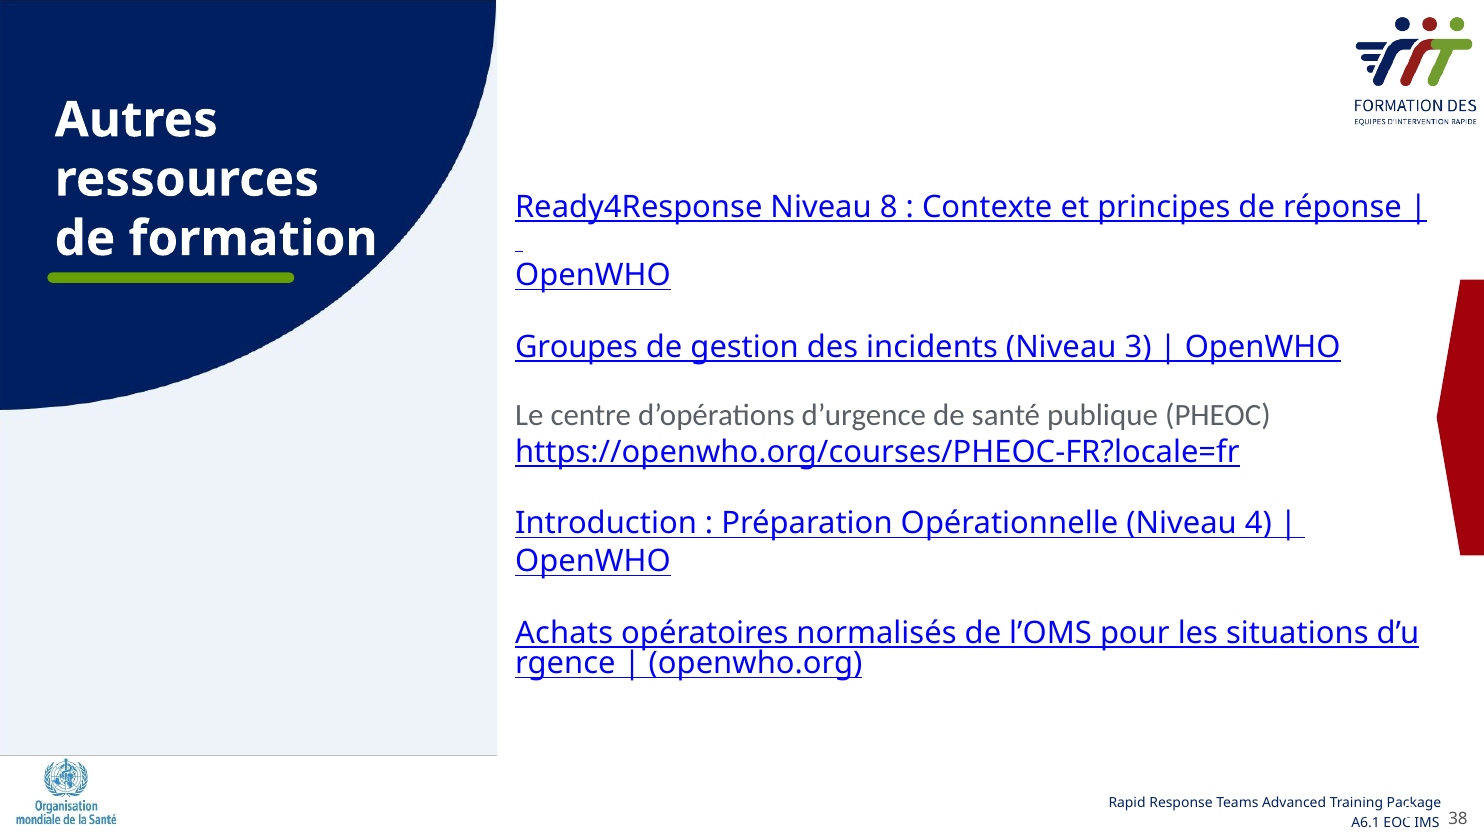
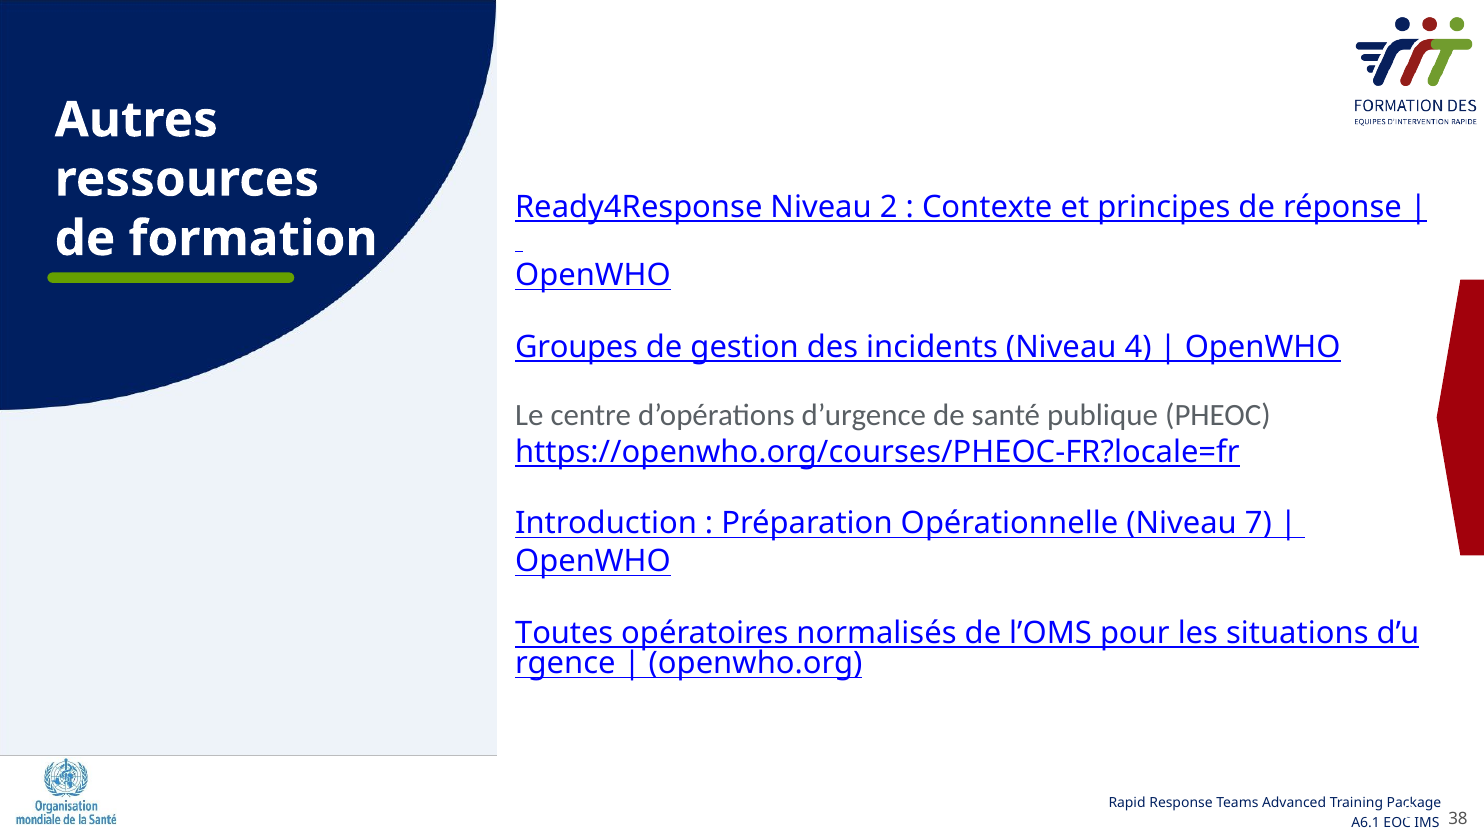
Niveau 8: 8 -> 2 (889, 207)
Niveau 3: 3 -> 4 (1138, 347)
4: 4 -> 7 (1258, 523)
Achats: Achats -> Toutes (564, 633)
